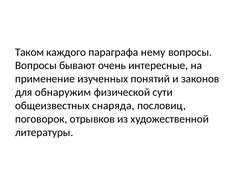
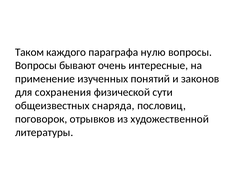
нему: нему -> нулю (153, 52)
обнаружим: обнаружим -> сохранения (63, 92)
